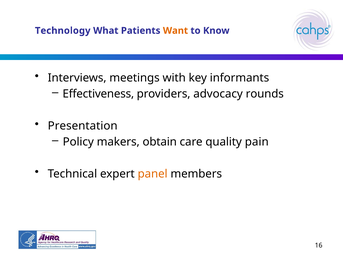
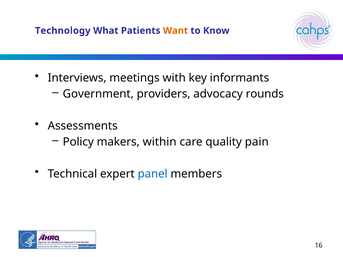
Effectiveness: Effectiveness -> Government (98, 94)
Presentation: Presentation -> Assessments (83, 126)
obtain: obtain -> within (160, 142)
panel colour: orange -> blue (153, 174)
